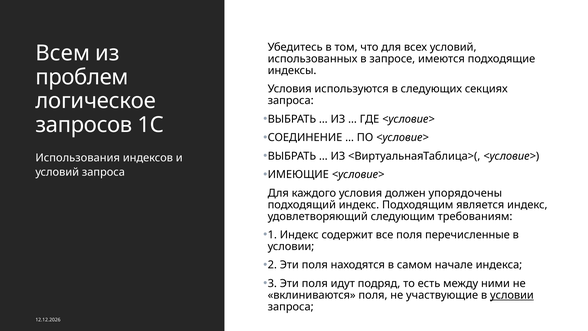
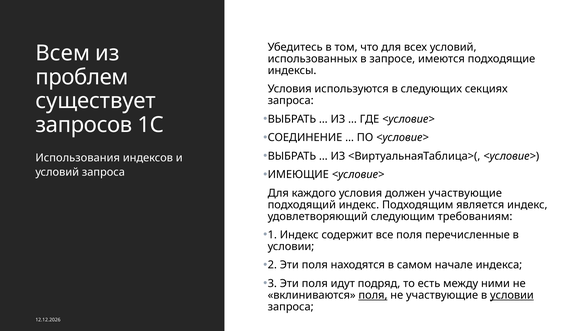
логическое: логическое -> существует (96, 101)
должен упорядочены: упорядочены -> участвующие (465, 193)
поля underline: none -> present (373, 295)
